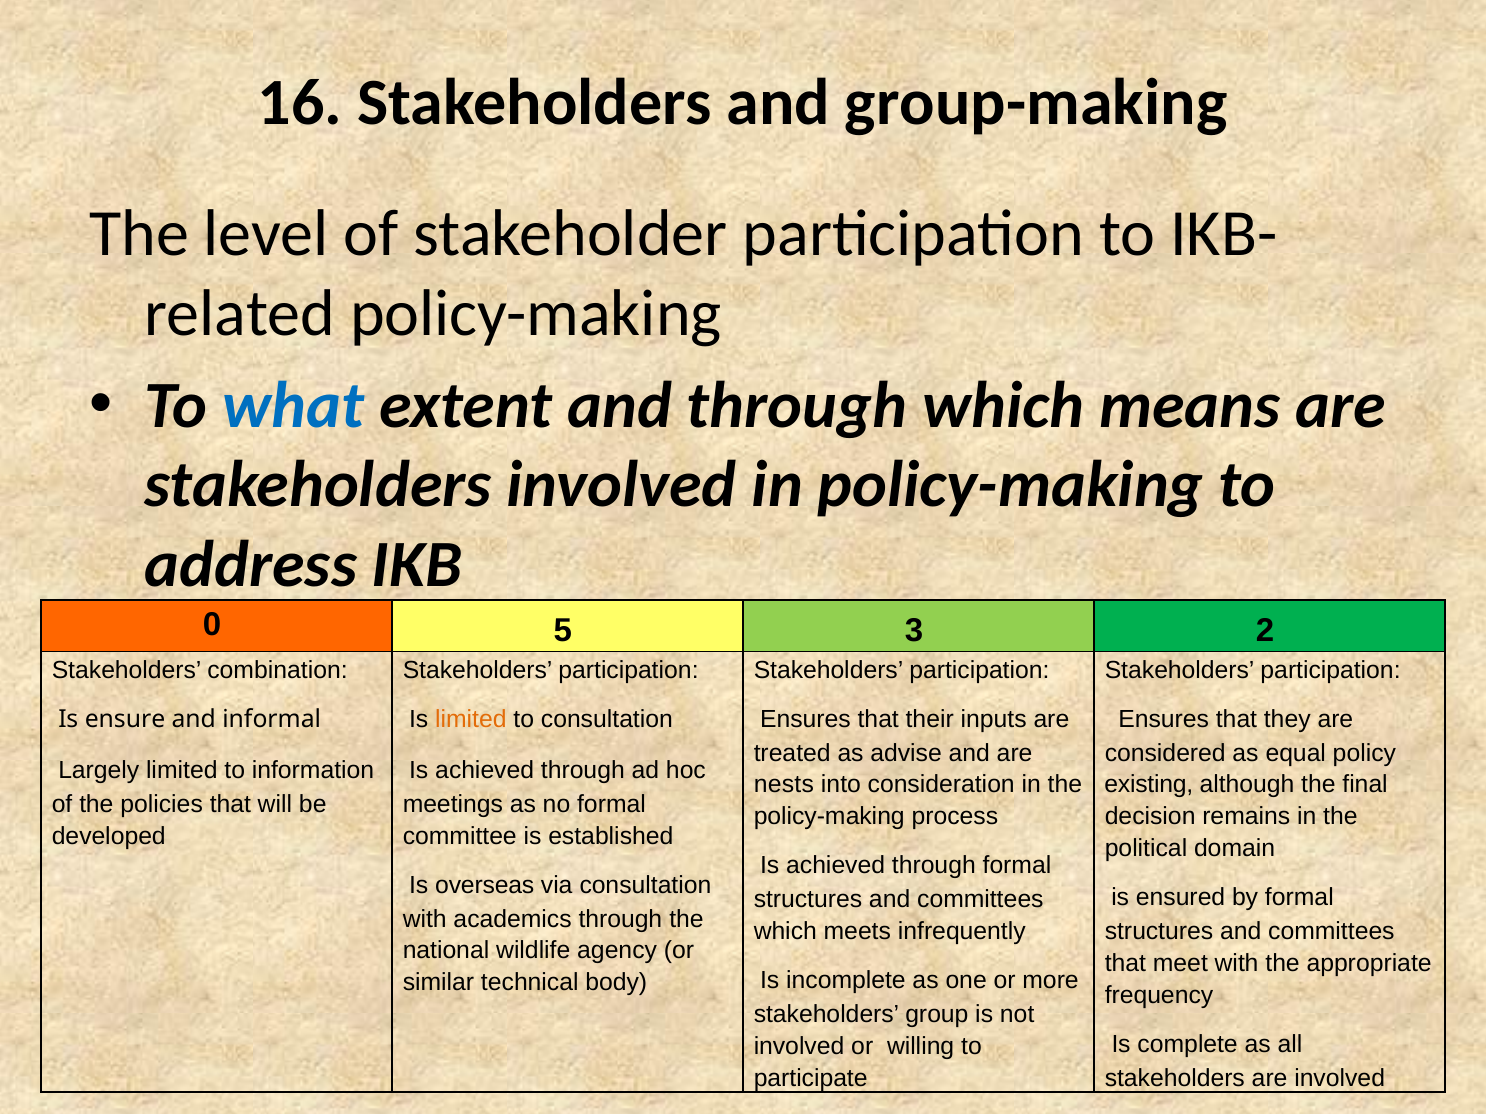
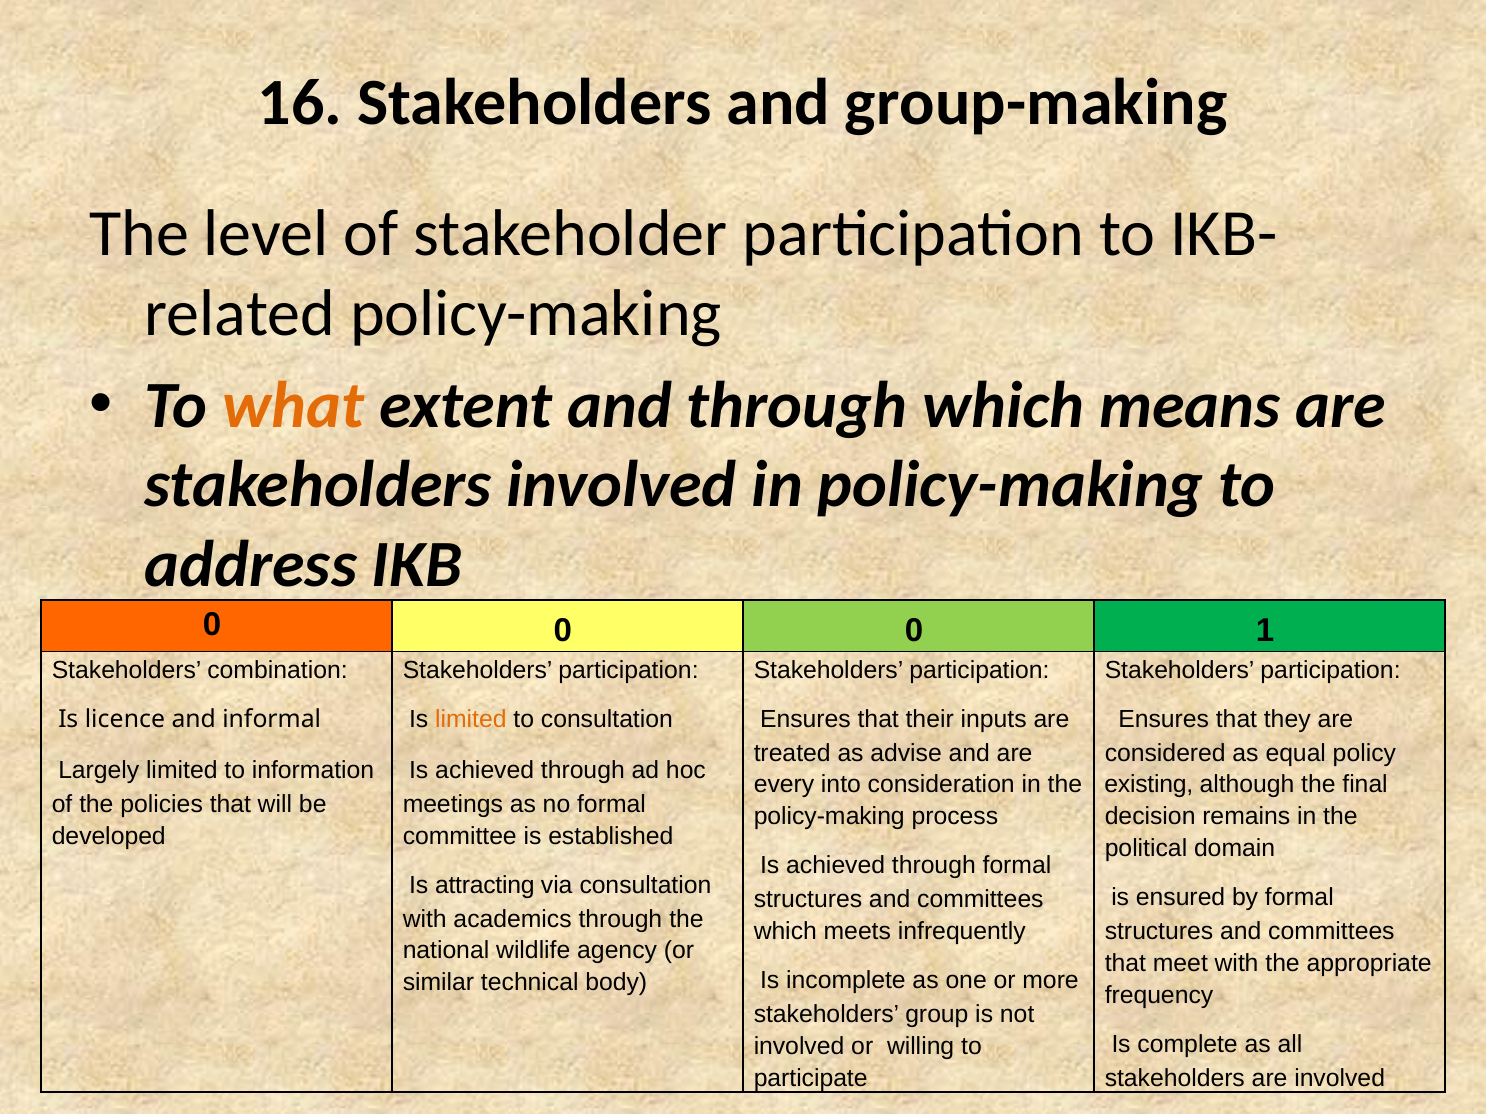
what colour: blue -> orange (293, 406)
5: 5 -> 0 (563, 631)
3: 3 -> 0 (914, 631)
2: 2 -> 1 (1265, 631)
ensure: ensure -> licence (125, 719)
nests: nests -> every (784, 785)
overseas: overseas -> attracting (485, 885)
